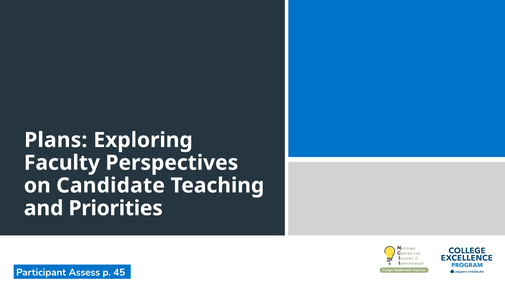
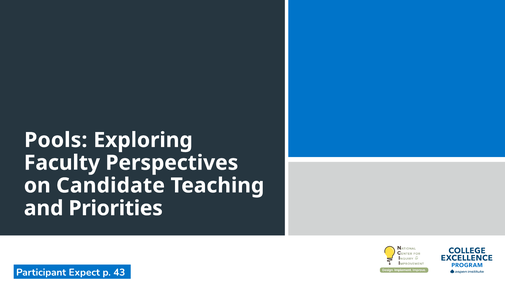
Plans: Plans -> Pools (56, 140)
Assess: Assess -> Expect (84, 272)
45: 45 -> 43 (119, 272)
